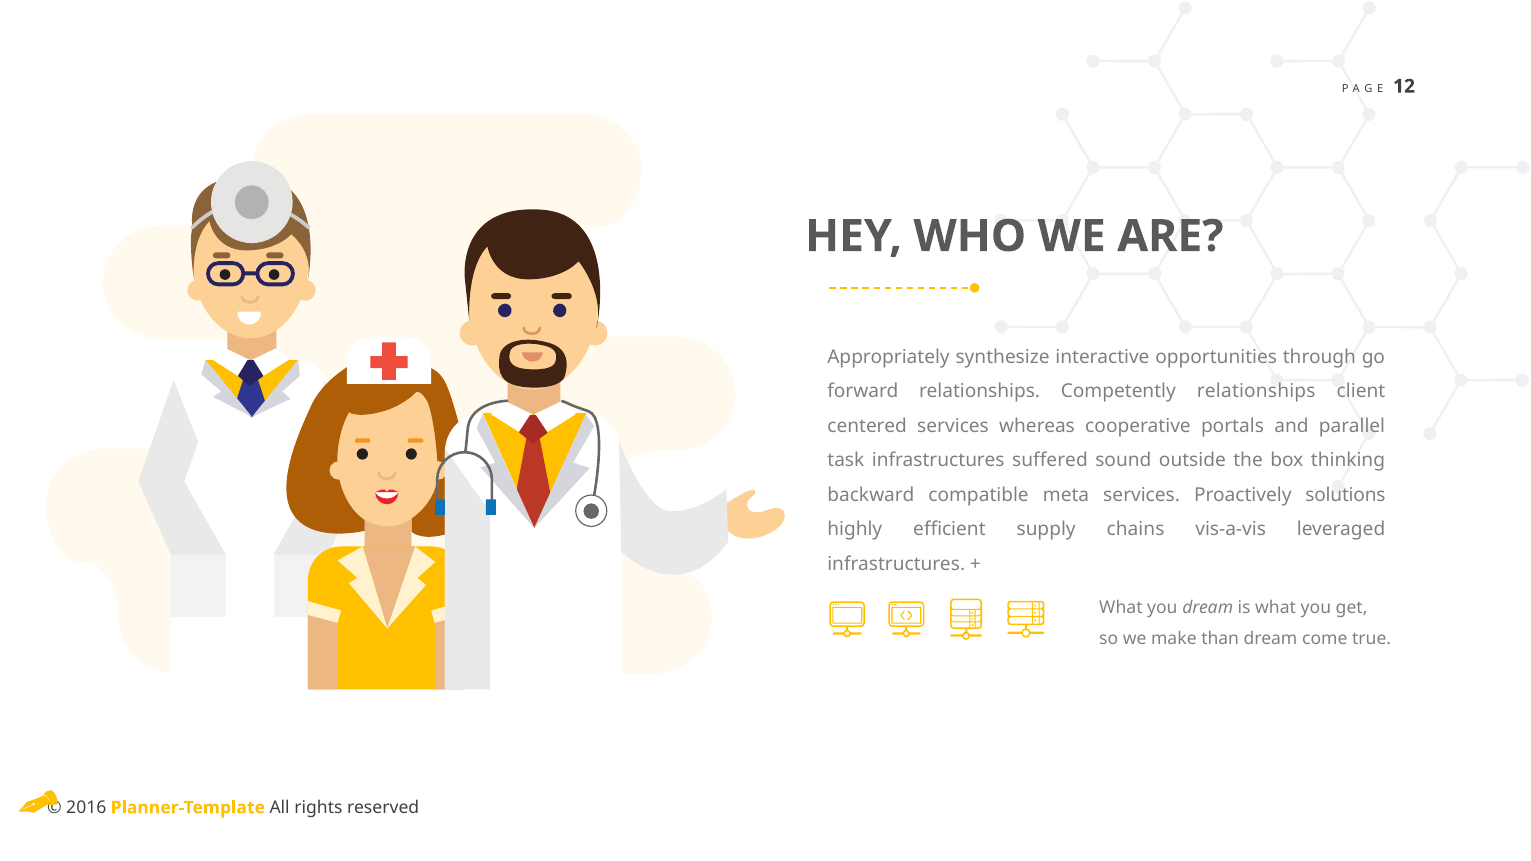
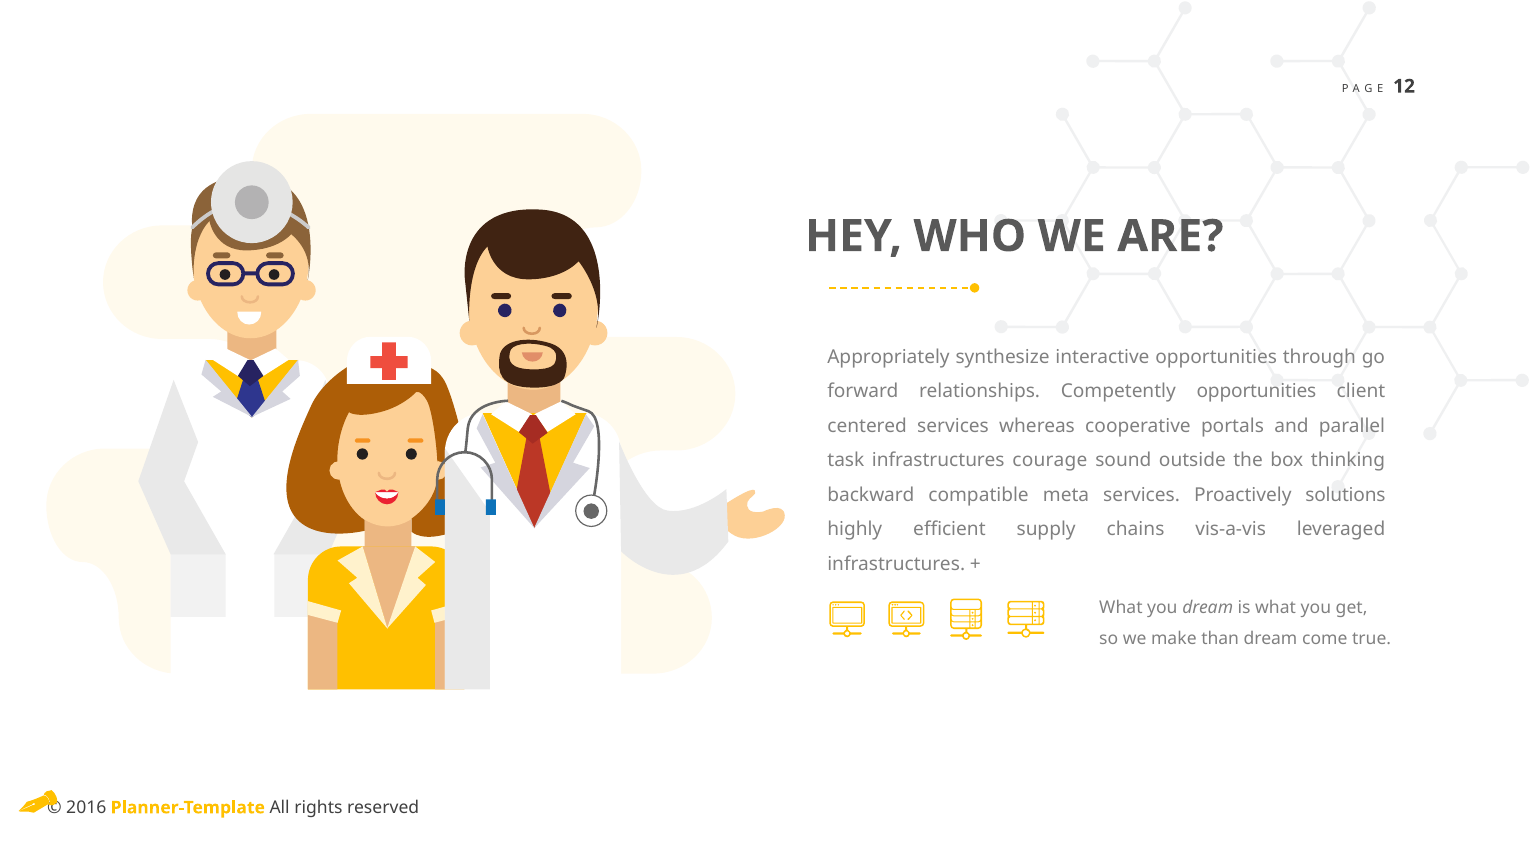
Competently relationships: relationships -> opportunities (1256, 392)
suffered: suffered -> courage (1050, 460)
